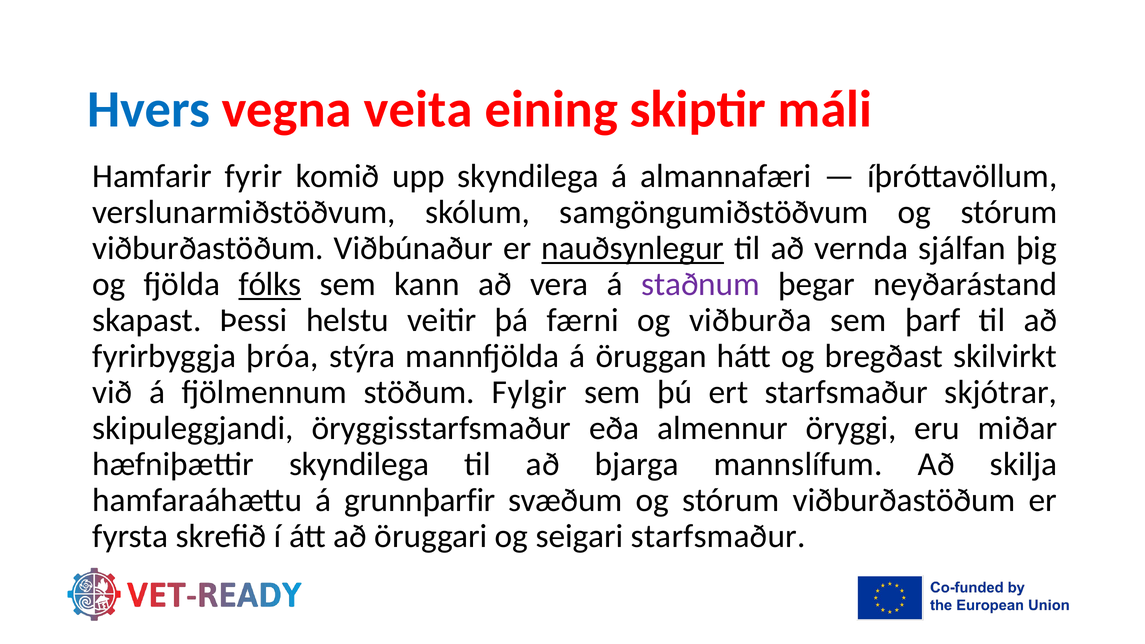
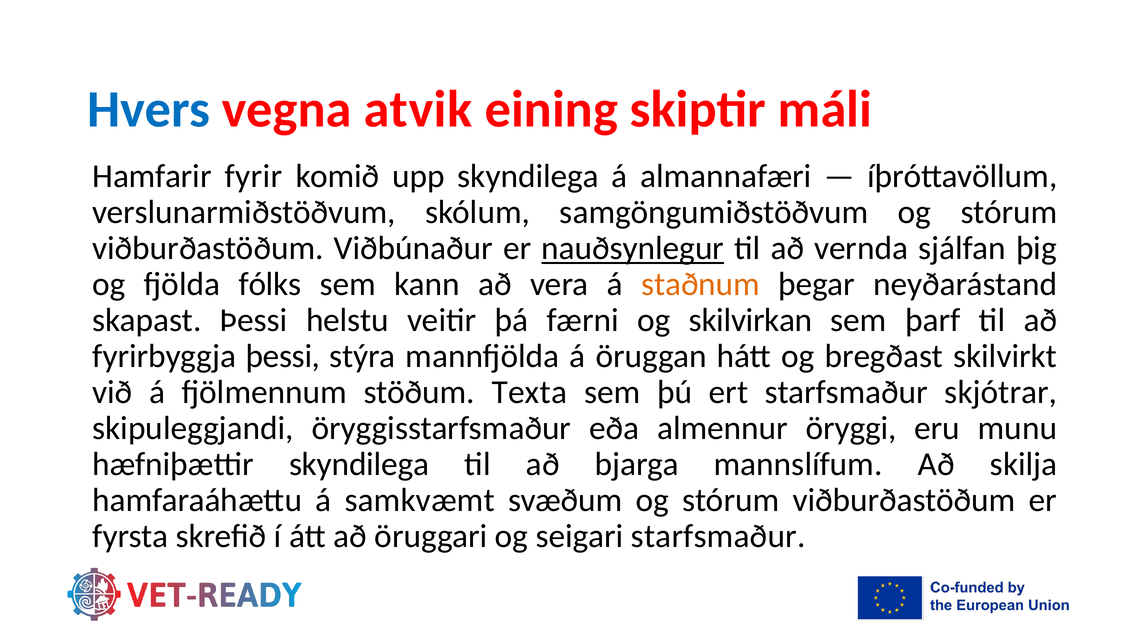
veita: veita -> atvik (418, 110)
fólks underline: present -> none (270, 284)
staðnum colour: purple -> orange (701, 284)
viðburða: viðburða -> skilvirkan (751, 320)
fyrirbyggja þróa: þróa -> þessi (283, 356)
Fylgir: Fylgir -> Texta (529, 392)
miðar: miðar -> munu (1017, 428)
grunnþarfir: grunnþarfir -> samkvæmt (420, 501)
